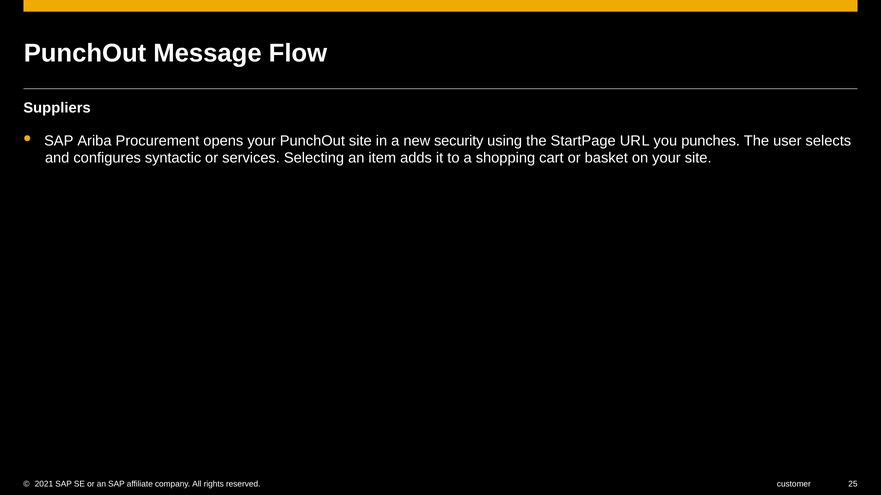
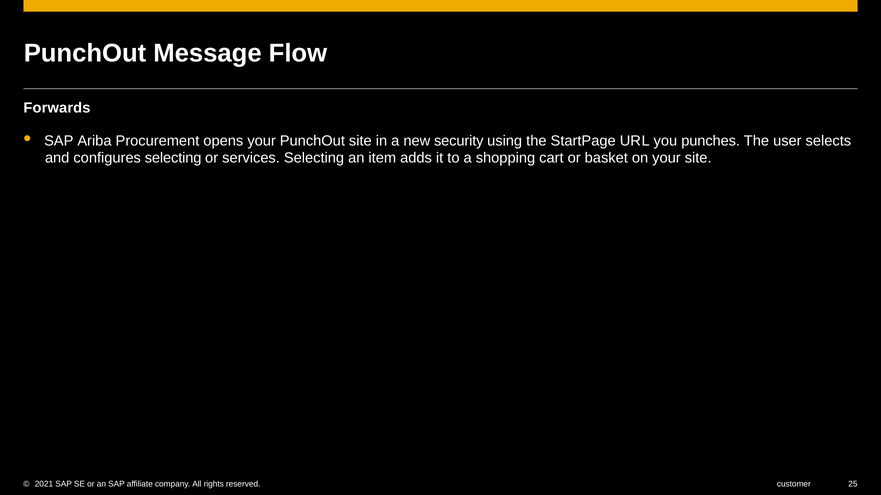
Suppliers: Suppliers -> Forwards (57, 108)
configures syntactic: syntactic -> selecting (173, 158)
